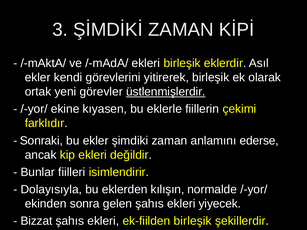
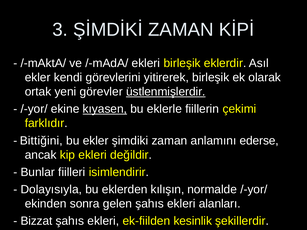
kıyasen underline: none -> present (105, 109)
Sonraki: Sonraki -> Bittiğini (41, 141)
yiyecek: yiyecek -> alanları (220, 204)
ek-fiilden birleşik: birleşik -> kesinlik (193, 221)
